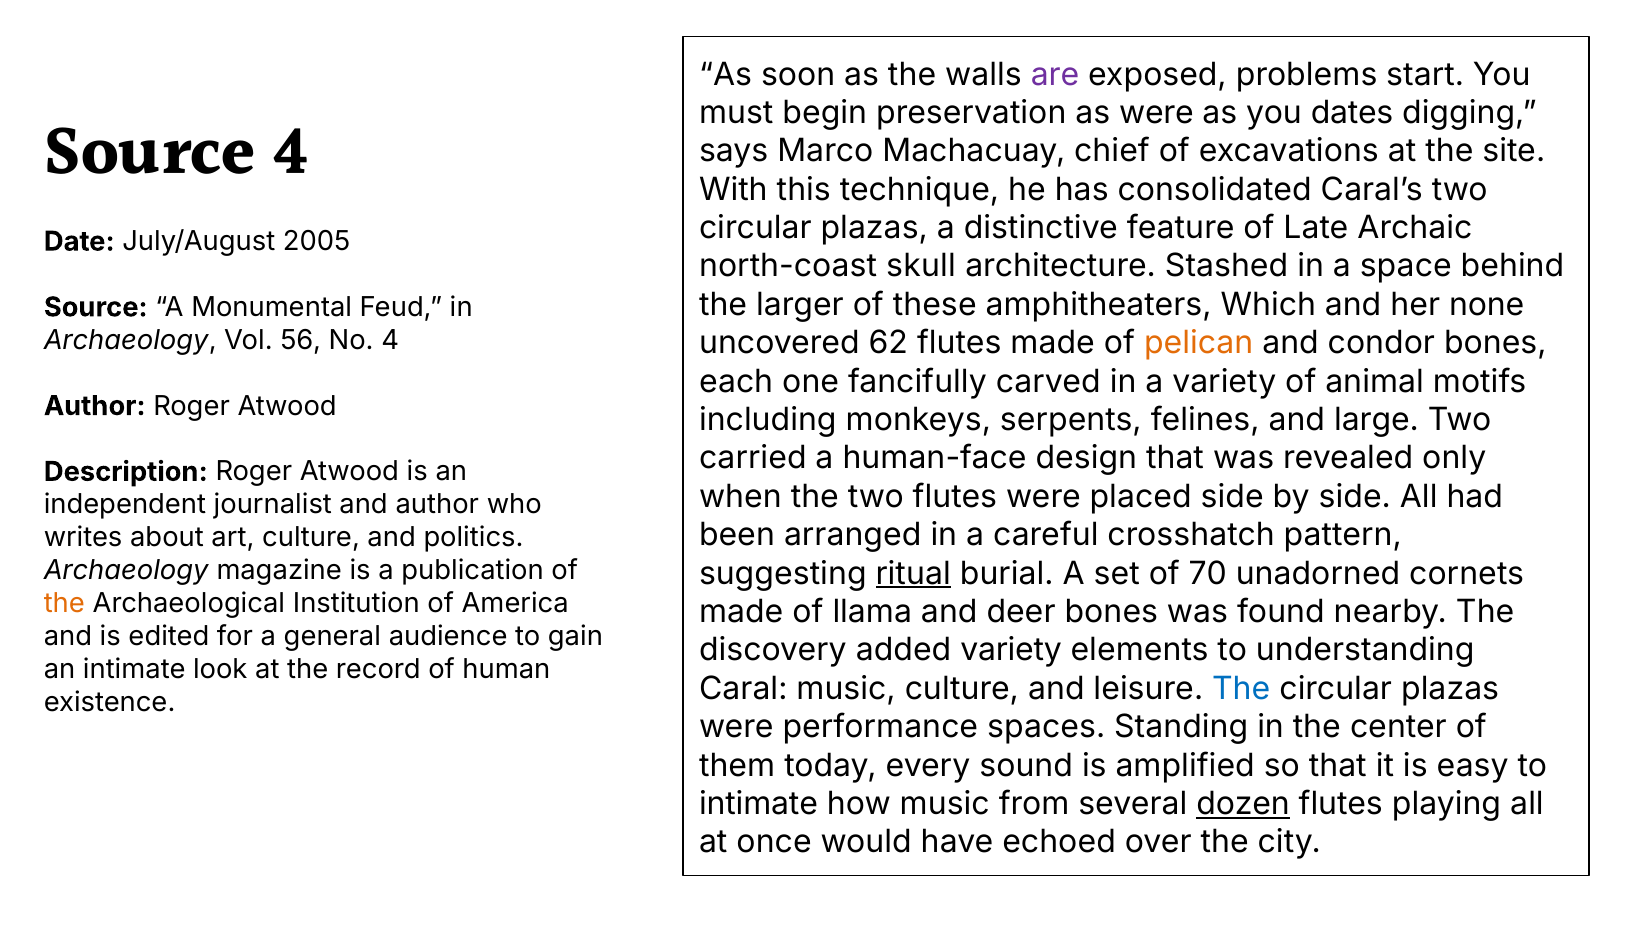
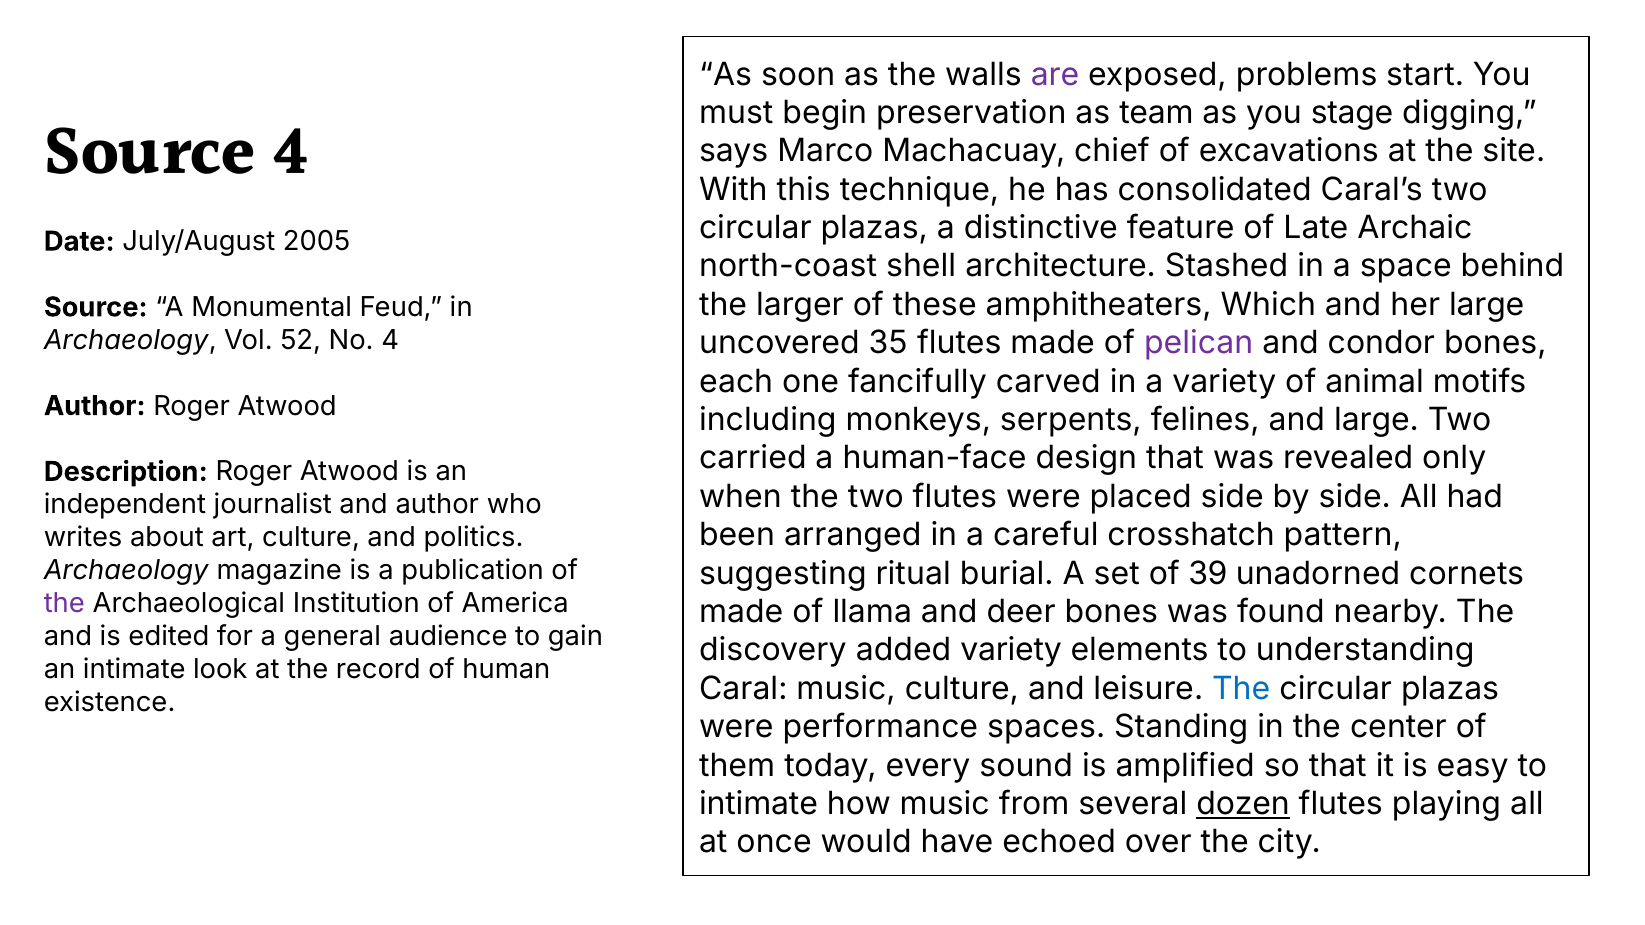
as were: were -> team (1156, 113)
dates: dates -> stage (1352, 113)
skull: skull -> shell (921, 267)
her none: none -> large (1487, 305)
56: 56 -> 52 (301, 340)
62: 62 -> 35 (888, 343)
pelican colour: orange -> purple (1199, 343)
ritual underline: present -> none (913, 574)
70: 70 -> 39 (1208, 574)
the colour: orange -> purple (64, 604)
